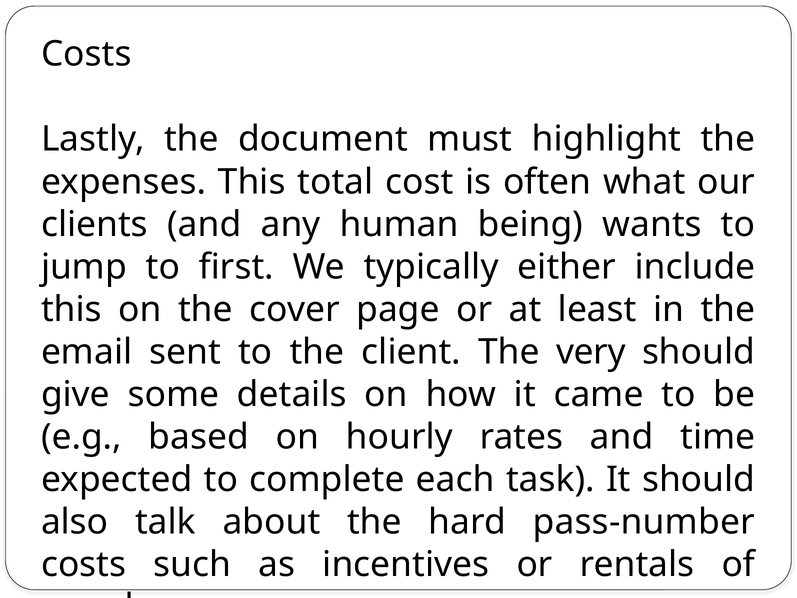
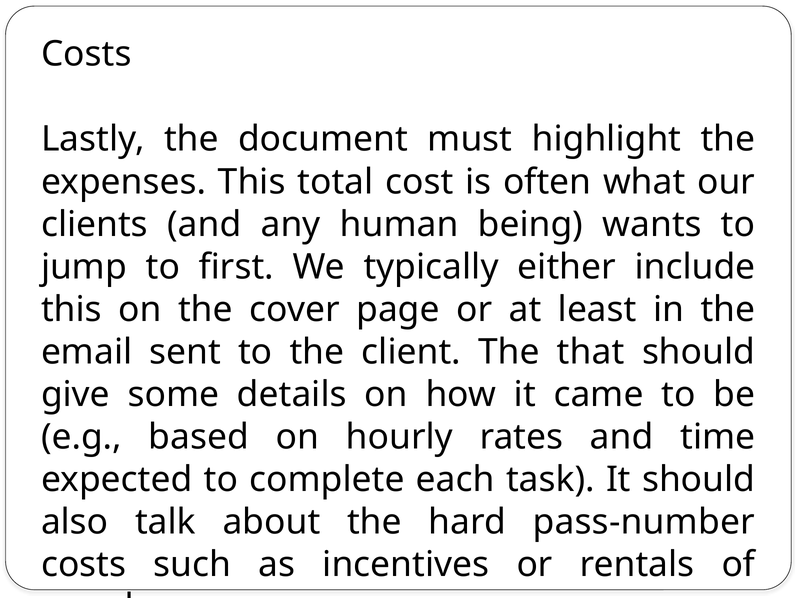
very: very -> that (591, 352)
